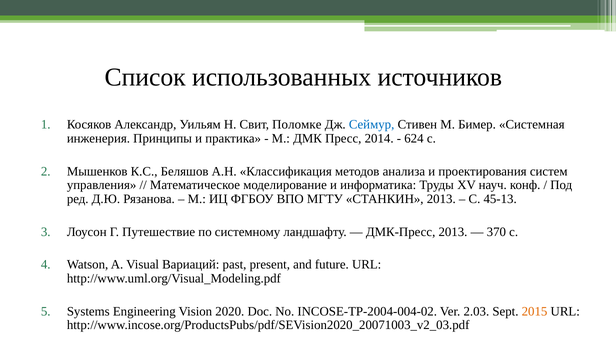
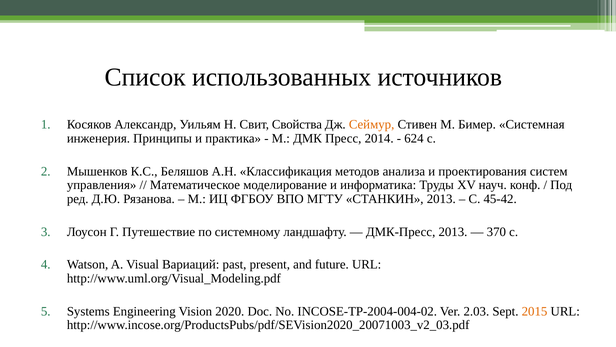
Поломке: Поломке -> Свойства (297, 125)
Сеймур colour: blue -> orange (372, 125)
45-13: 45-13 -> 45-42 (500, 199)
